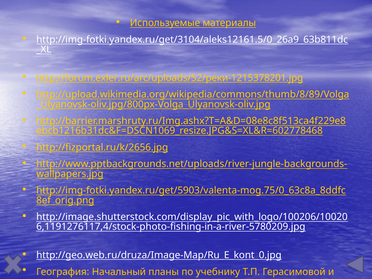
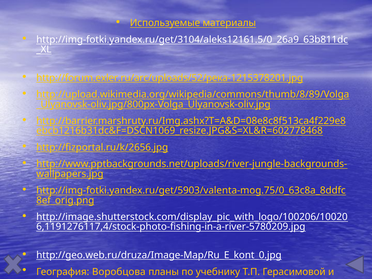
http://forum.exler.ru/arc/uploads/52/реки-1215378201.jpg: http://forum.exler.ru/arc/uploads/52/реки-1215378201.jpg -> http://forum.exler.ru/arc/uploads/52/река-1215378201.jpg (170, 78)
География Начальный: Начальный -> Воробцова (119, 272)
